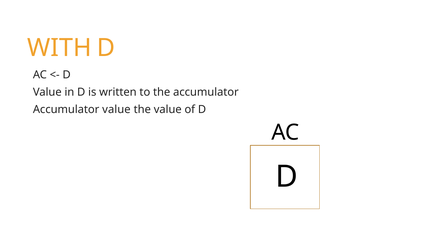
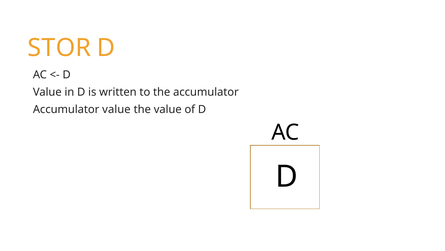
WITH: WITH -> STOR (59, 48)
